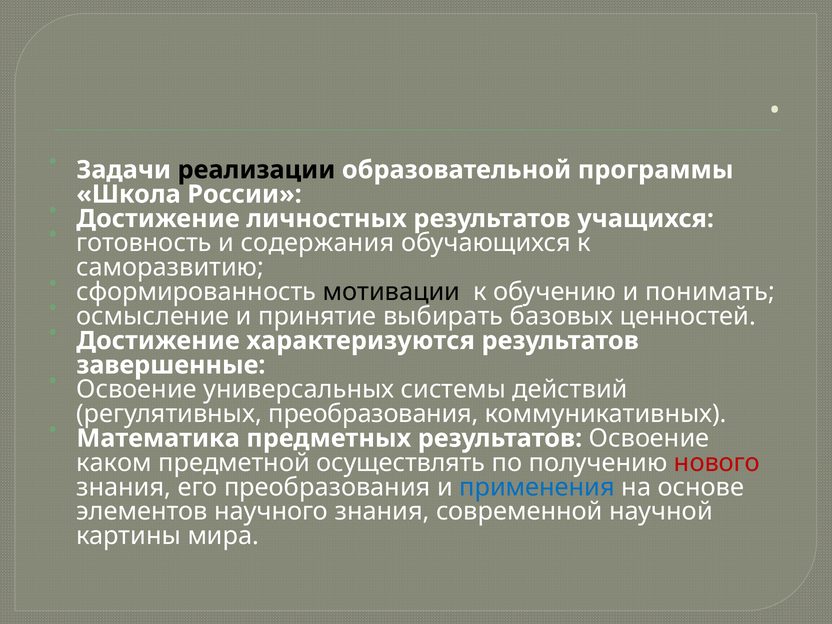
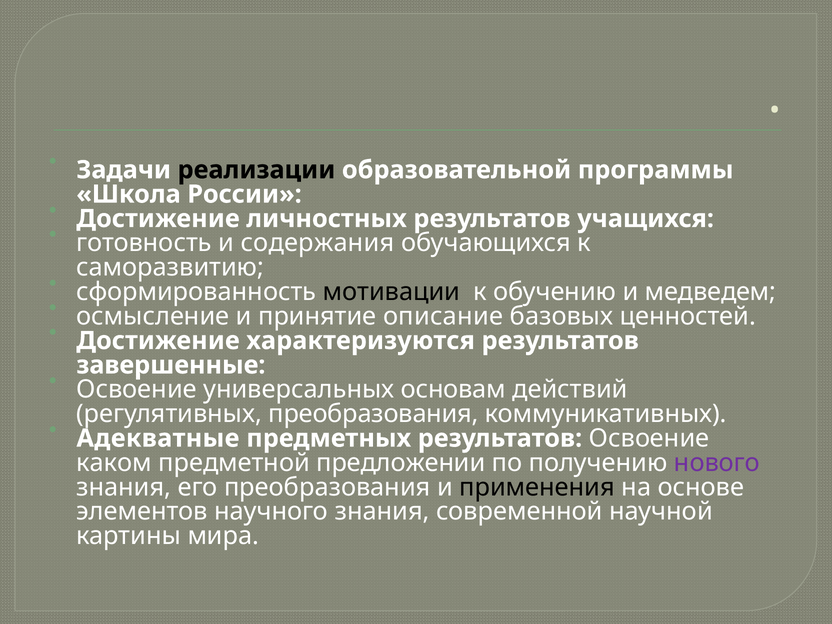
понимать: понимать -> медведем (710, 292)
выбирать: выбирать -> описание (443, 316)
системы: системы -> основам (453, 390)
Математика: Математика -> Адекватные (158, 438)
осуществлять: осуществлять -> предложении (401, 463)
нового colour: red -> purple (717, 463)
применения colour: blue -> black (537, 487)
